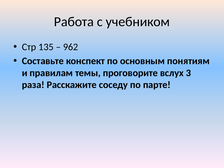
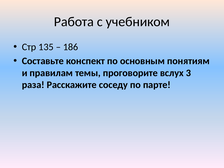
962: 962 -> 186 (71, 47)
